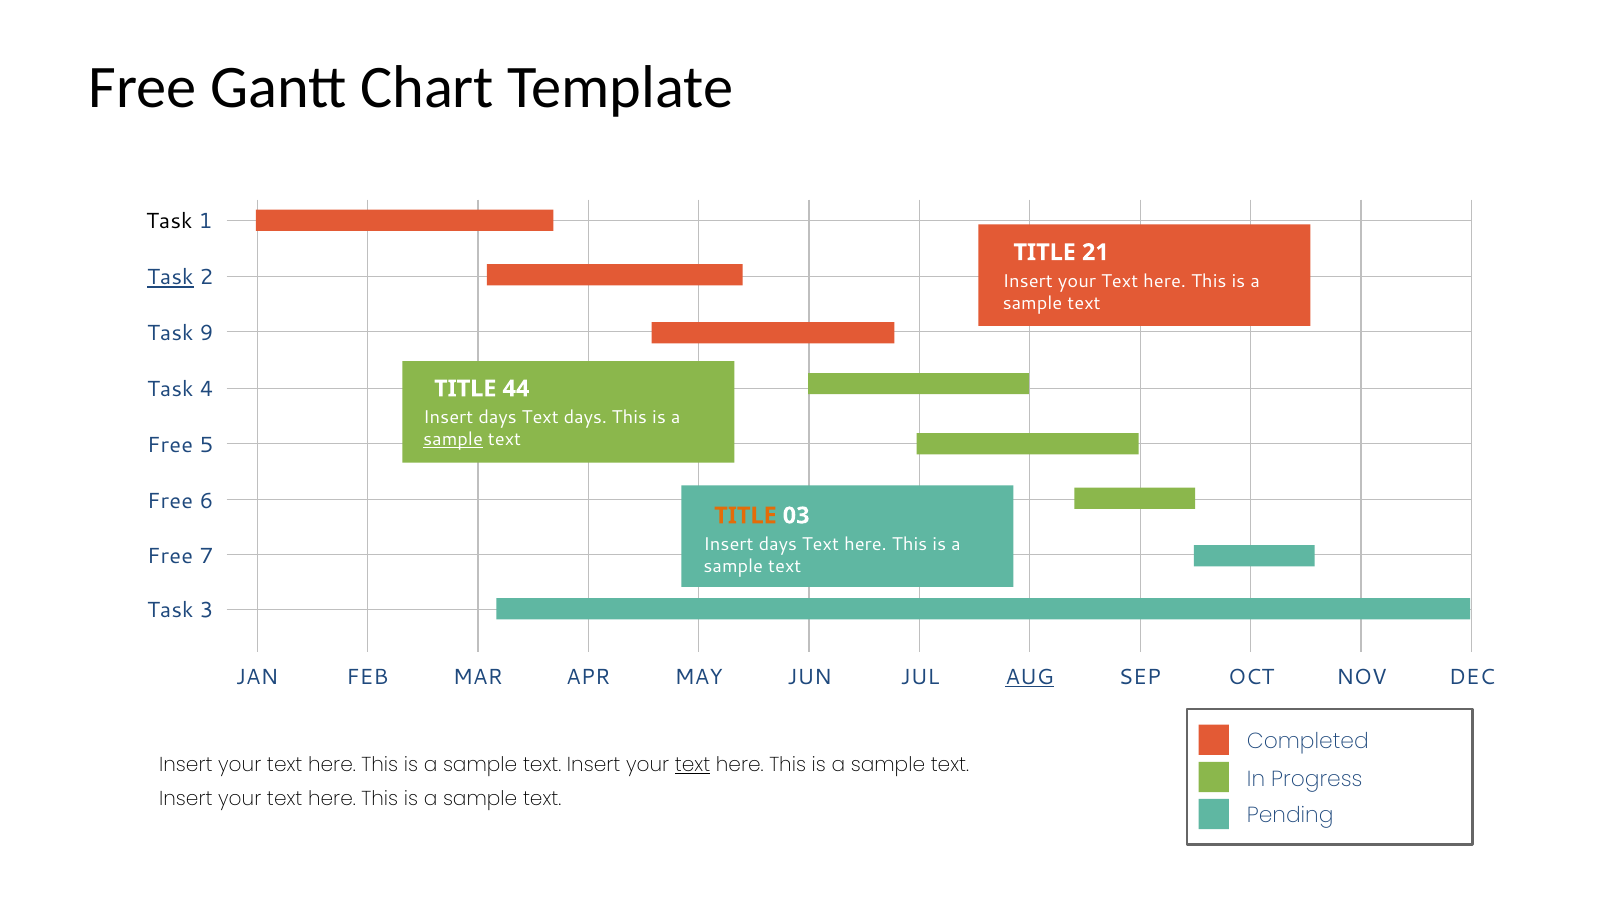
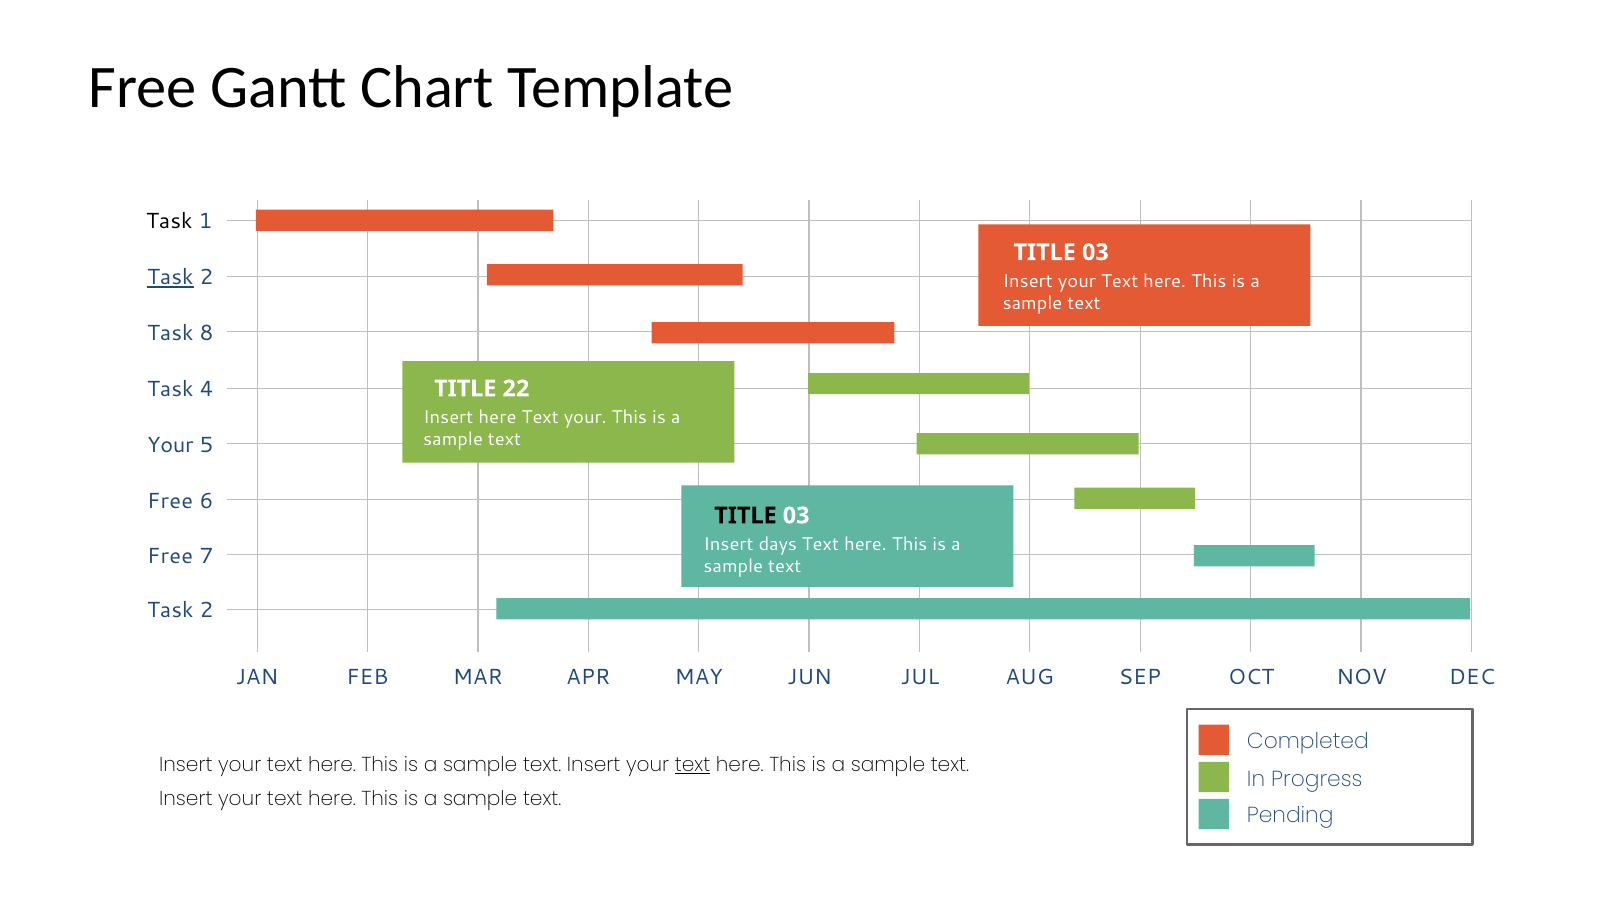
21: 21 -> 03 (1095, 252)
9: 9 -> 8 (206, 333)
44: 44 -> 22 (516, 389)
days: days -> here (497, 418)
Text days: days -> your (585, 418)
sample underline: present -> none (453, 440)
Free: Free -> Your (170, 445)
TITLE colour: orange -> black (745, 516)
3: 3 -> 2 (206, 610)
AUG underline: present -> none (1030, 677)
